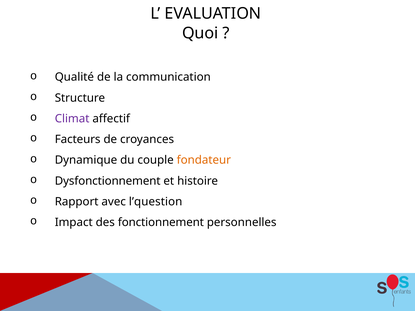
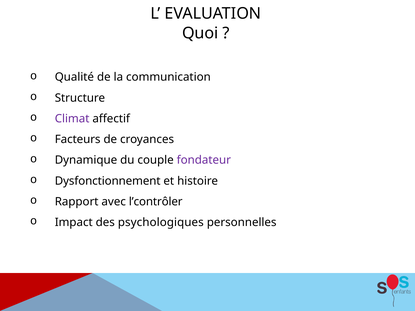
fondateur colour: orange -> purple (204, 160)
l’question: l’question -> l’contrôler (156, 202)
fonctionnement: fonctionnement -> psychologiques (161, 223)
